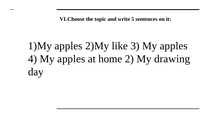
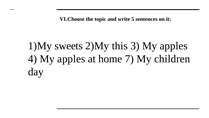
1)My apples: apples -> sweets (69, 46)
like: like -> this (120, 46)
2: 2 -> 7 (129, 59)
drawing: drawing -> children (172, 59)
